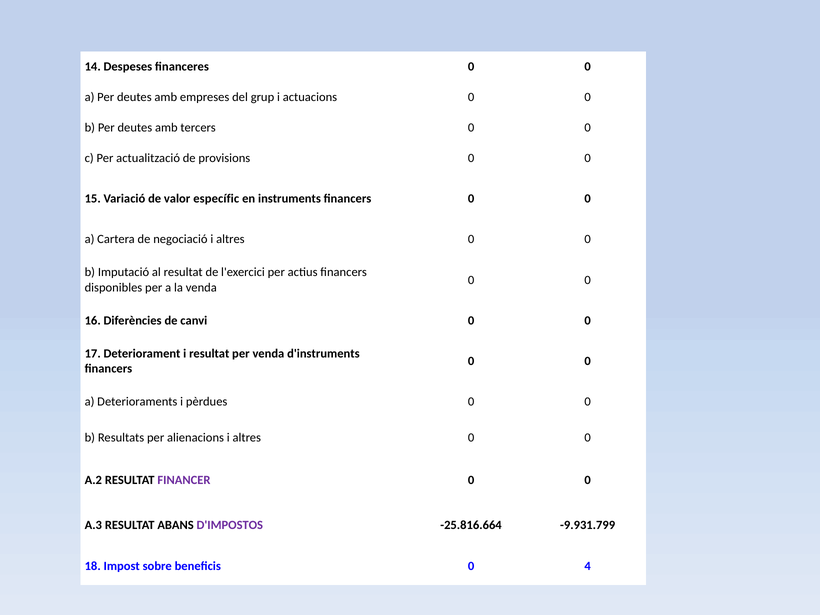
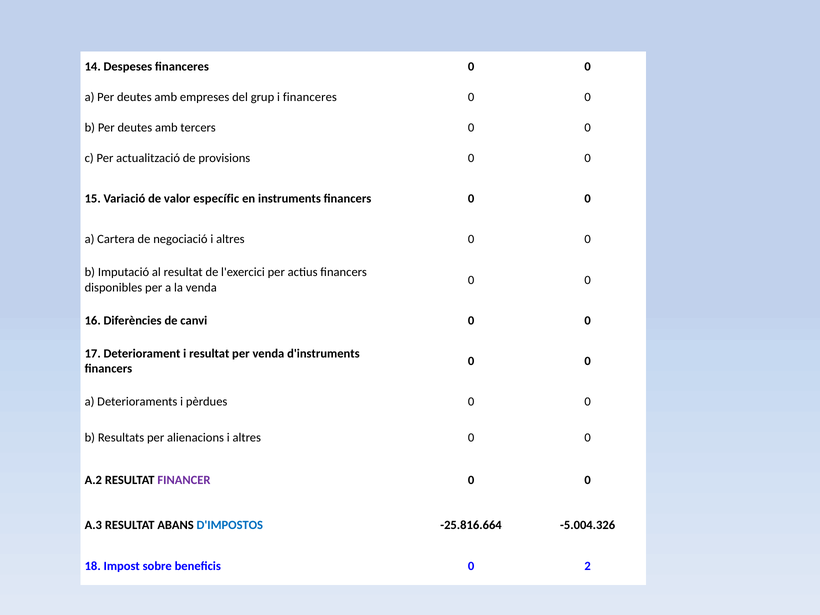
i actuacions: actuacions -> financeres (310, 97)
D'IMPOSTOS colour: purple -> blue (230, 525)
-9.931.799: -9.931.799 -> -5.004.326 (588, 525)
4: 4 -> 2 (588, 566)
